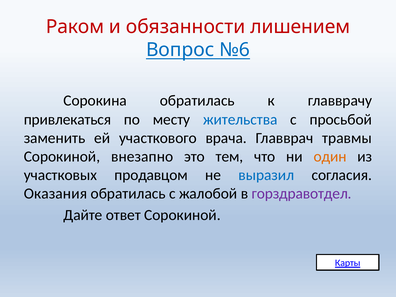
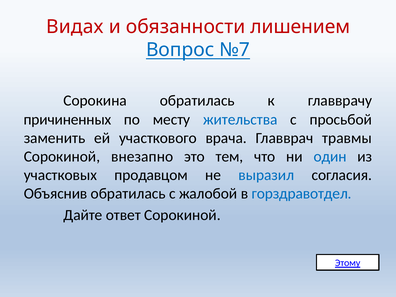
Раком: Раком -> Видах (75, 27)
№6: №6 -> №7 (235, 50)
привлекаться: привлекаться -> причиненных (67, 120)
один colour: orange -> blue (330, 157)
Оказания: Оказания -> Объяснив (56, 194)
горздравотдел colour: purple -> blue (302, 194)
Карты: Карты -> Этому (348, 263)
